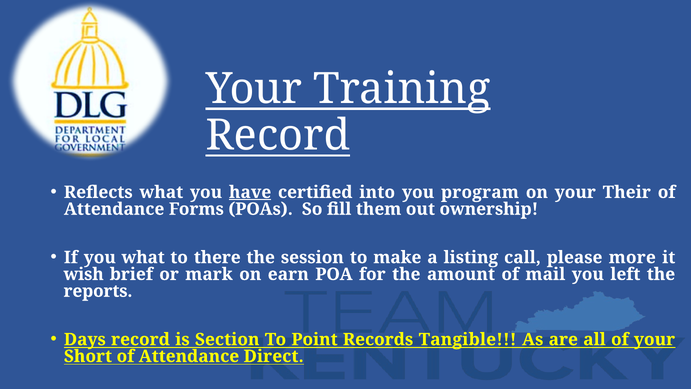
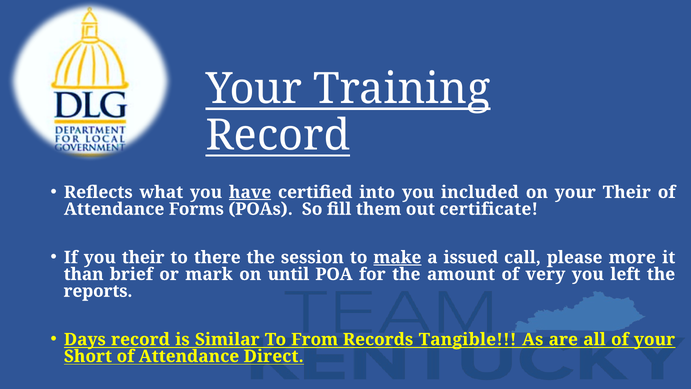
program: program -> included (480, 192)
ownership: ownership -> certificate (489, 209)
you what: what -> their (143, 257)
make underline: none -> present (397, 257)
listing: listing -> issued (471, 257)
wish: wish -> than (84, 274)
earn: earn -> until (288, 274)
mail: mail -> very (545, 274)
Section: Section -> Similar (227, 339)
Point: Point -> From (315, 339)
